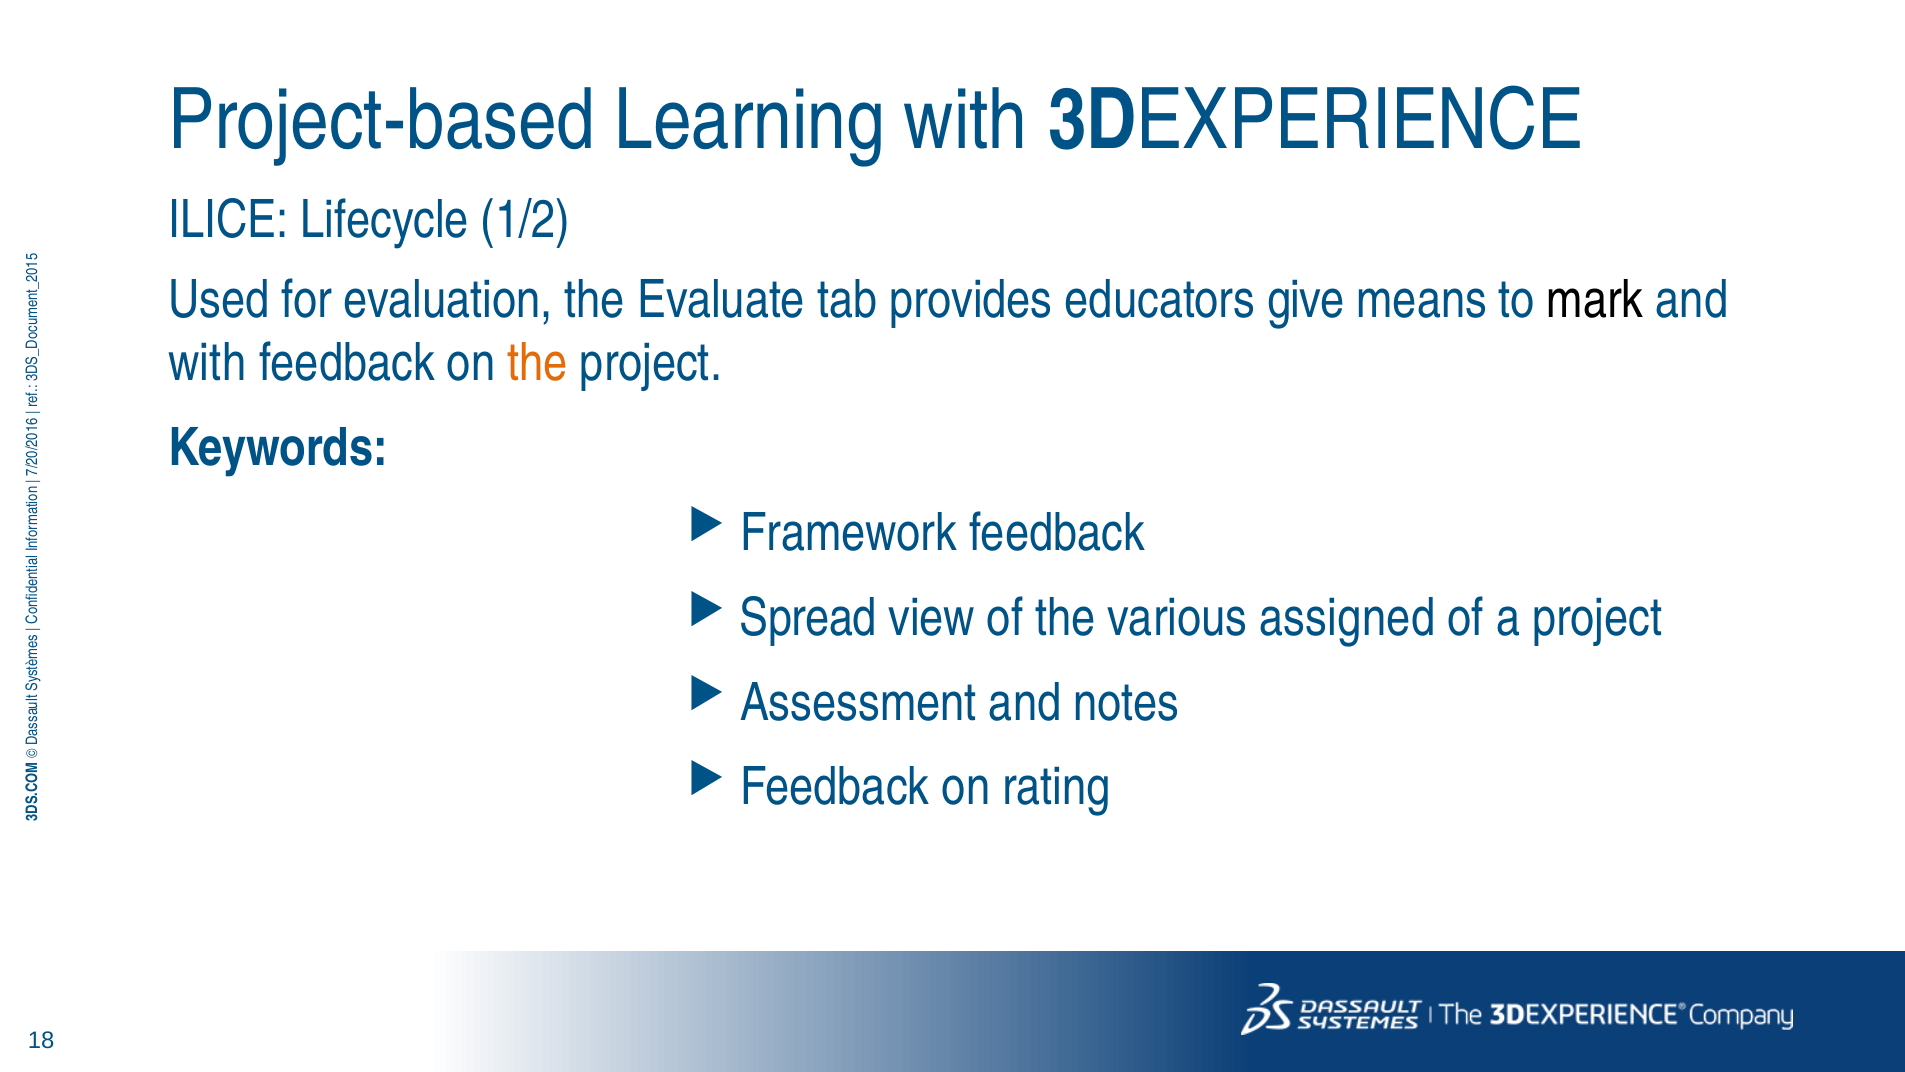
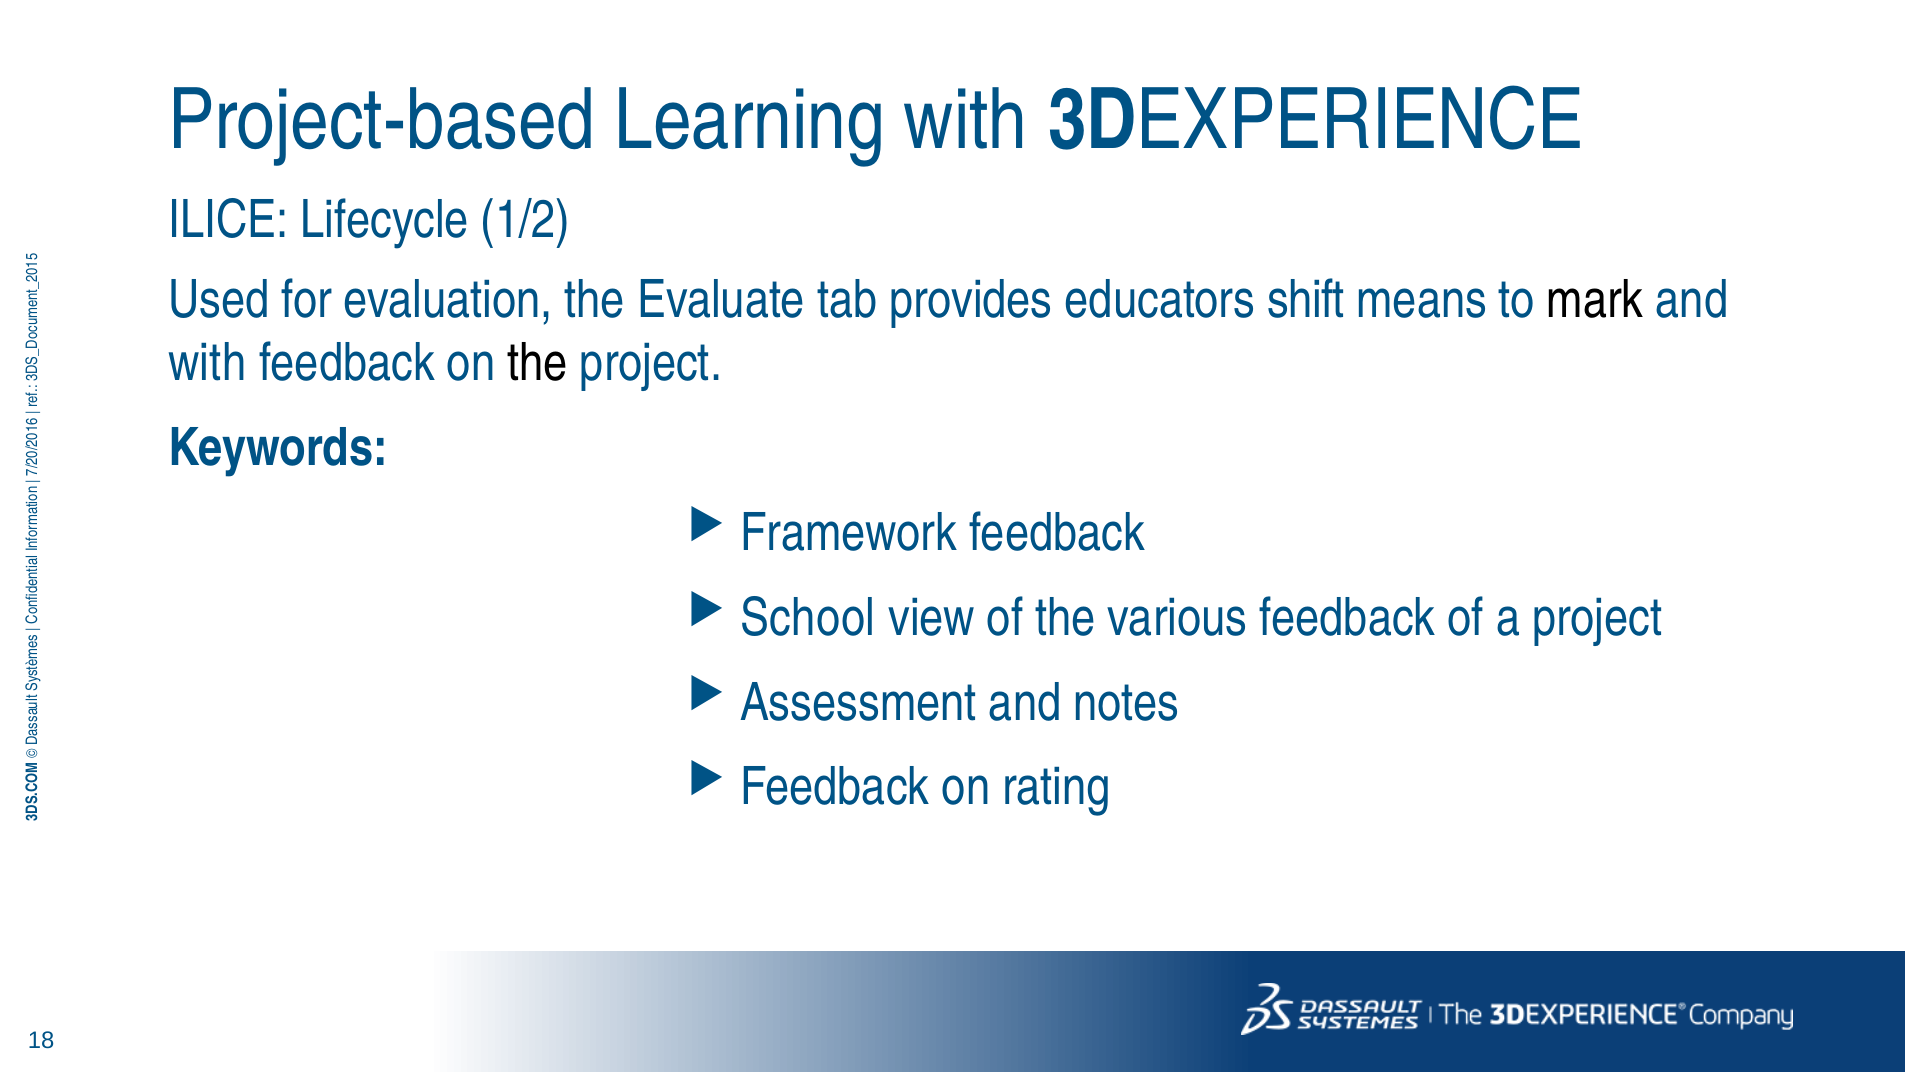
give: give -> shift (1306, 300)
the colour: orange -> black (538, 363)
Spread: Spread -> School (808, 618)
various assigned: assigned -> feedback (1347, 618)
